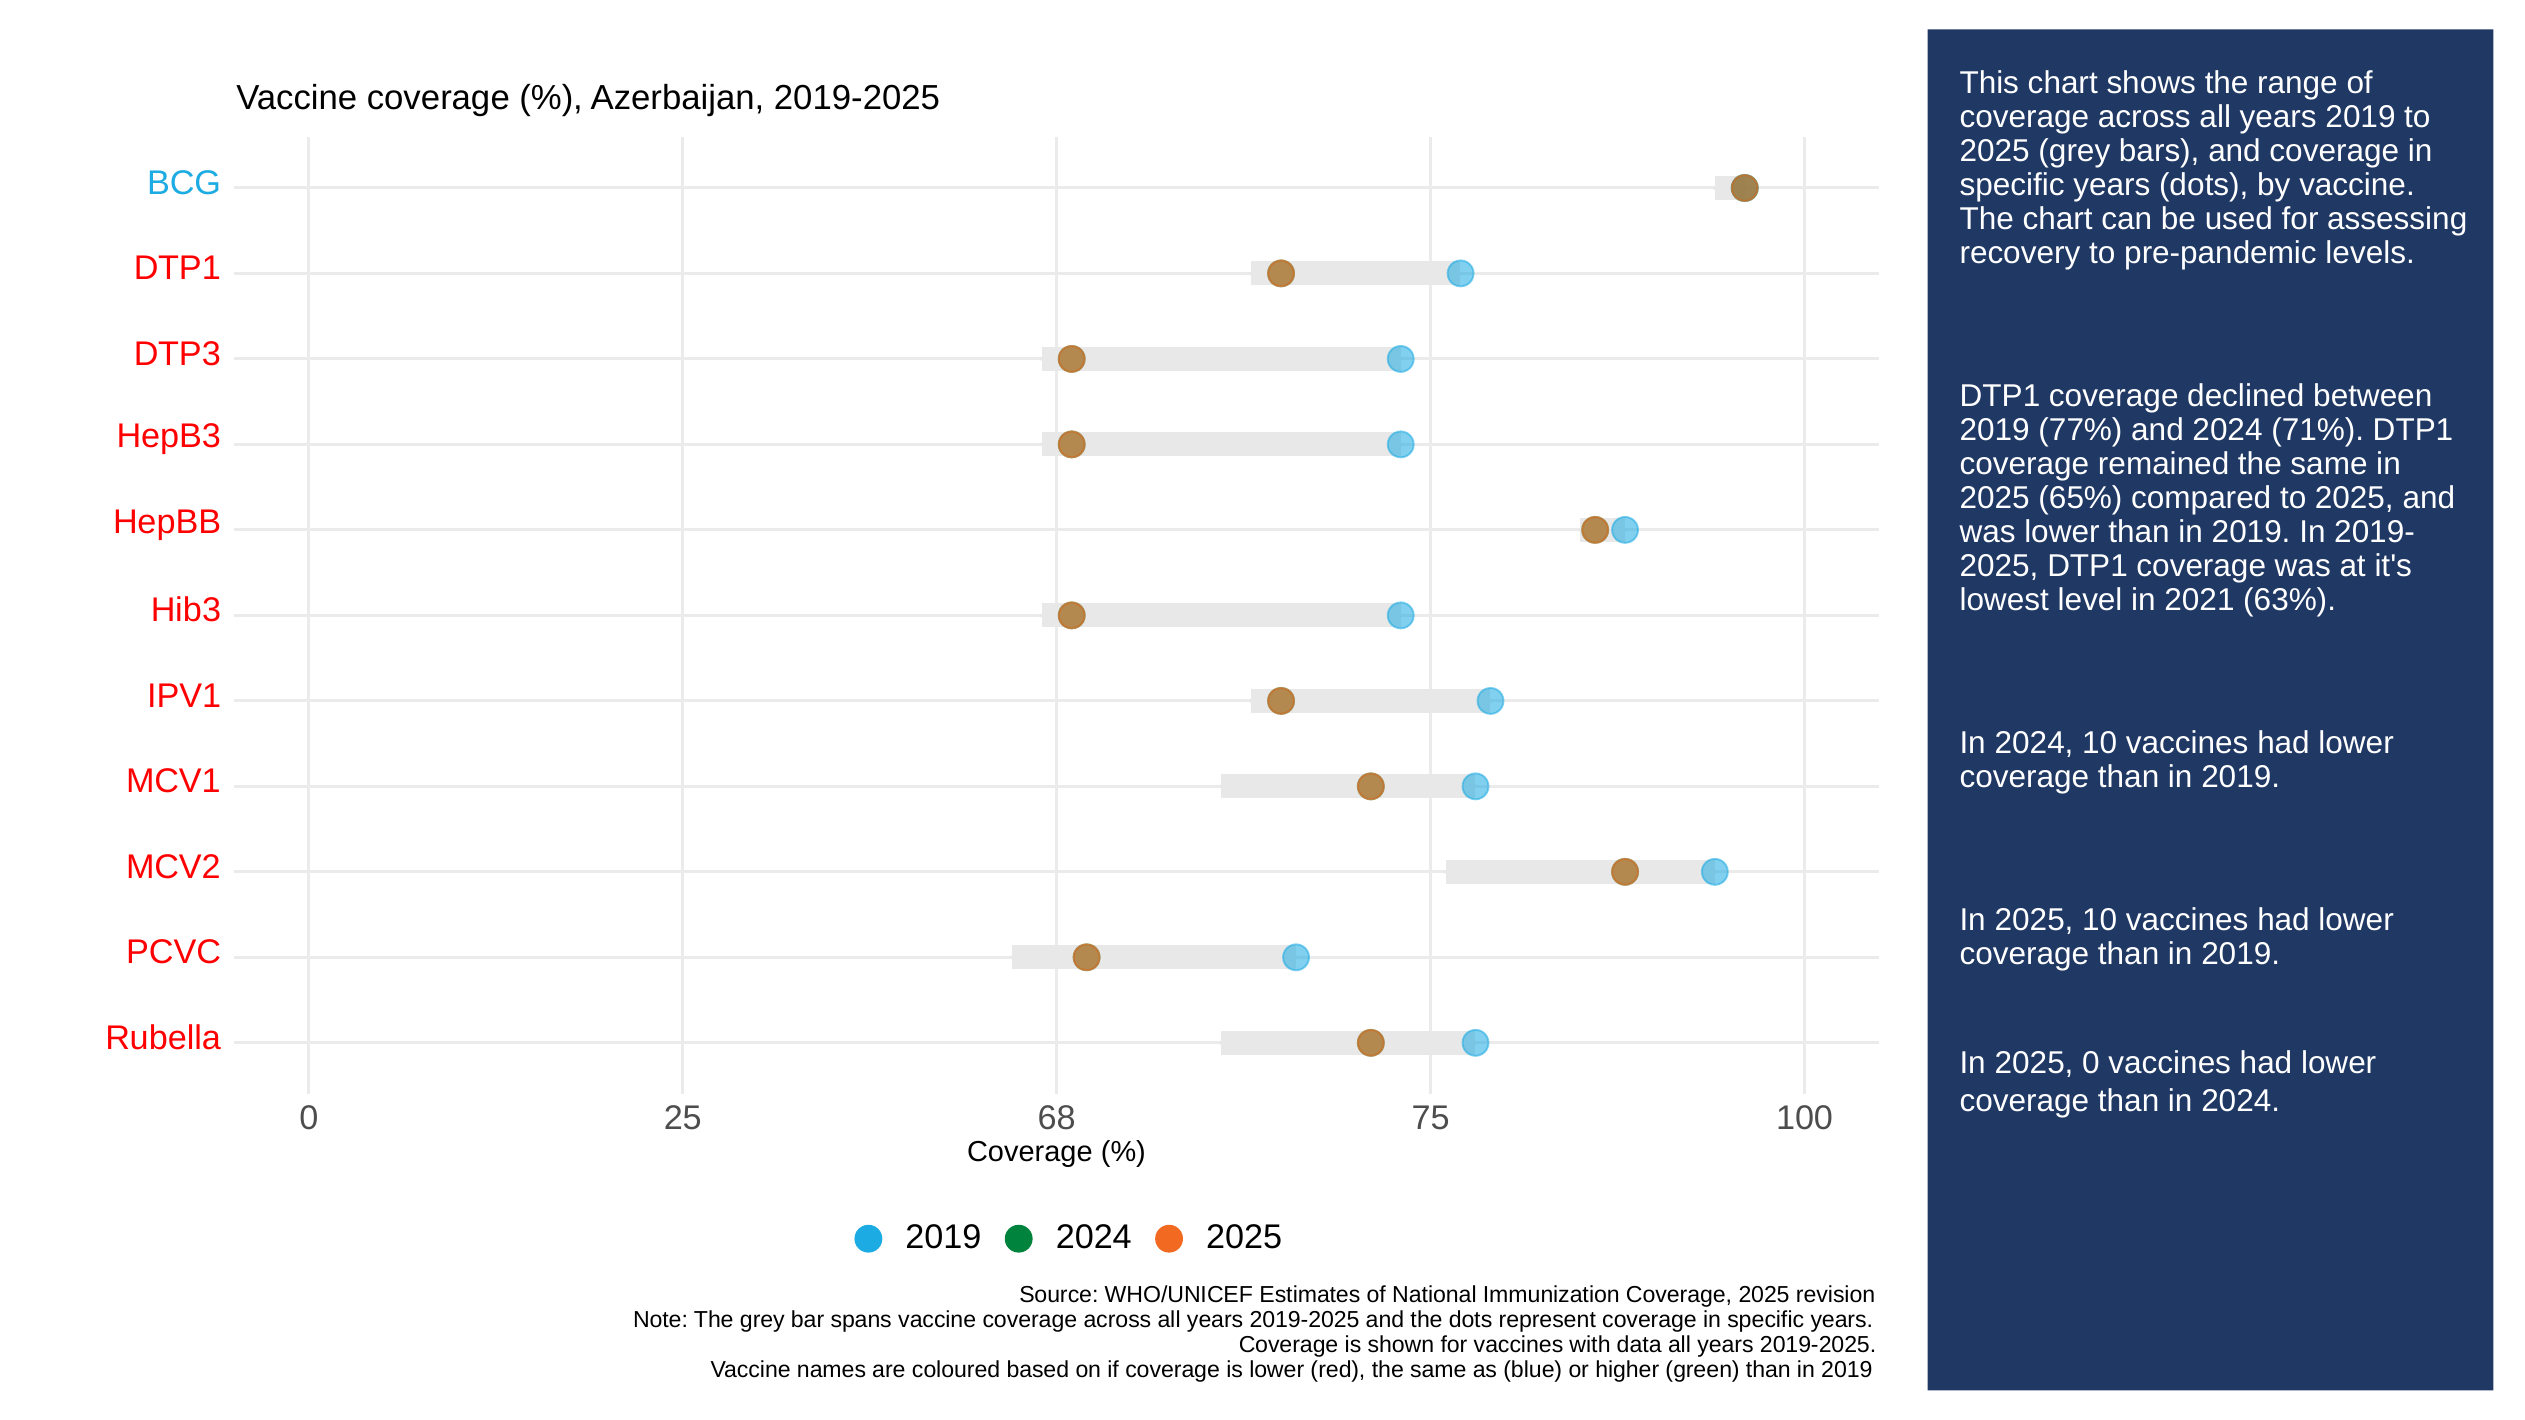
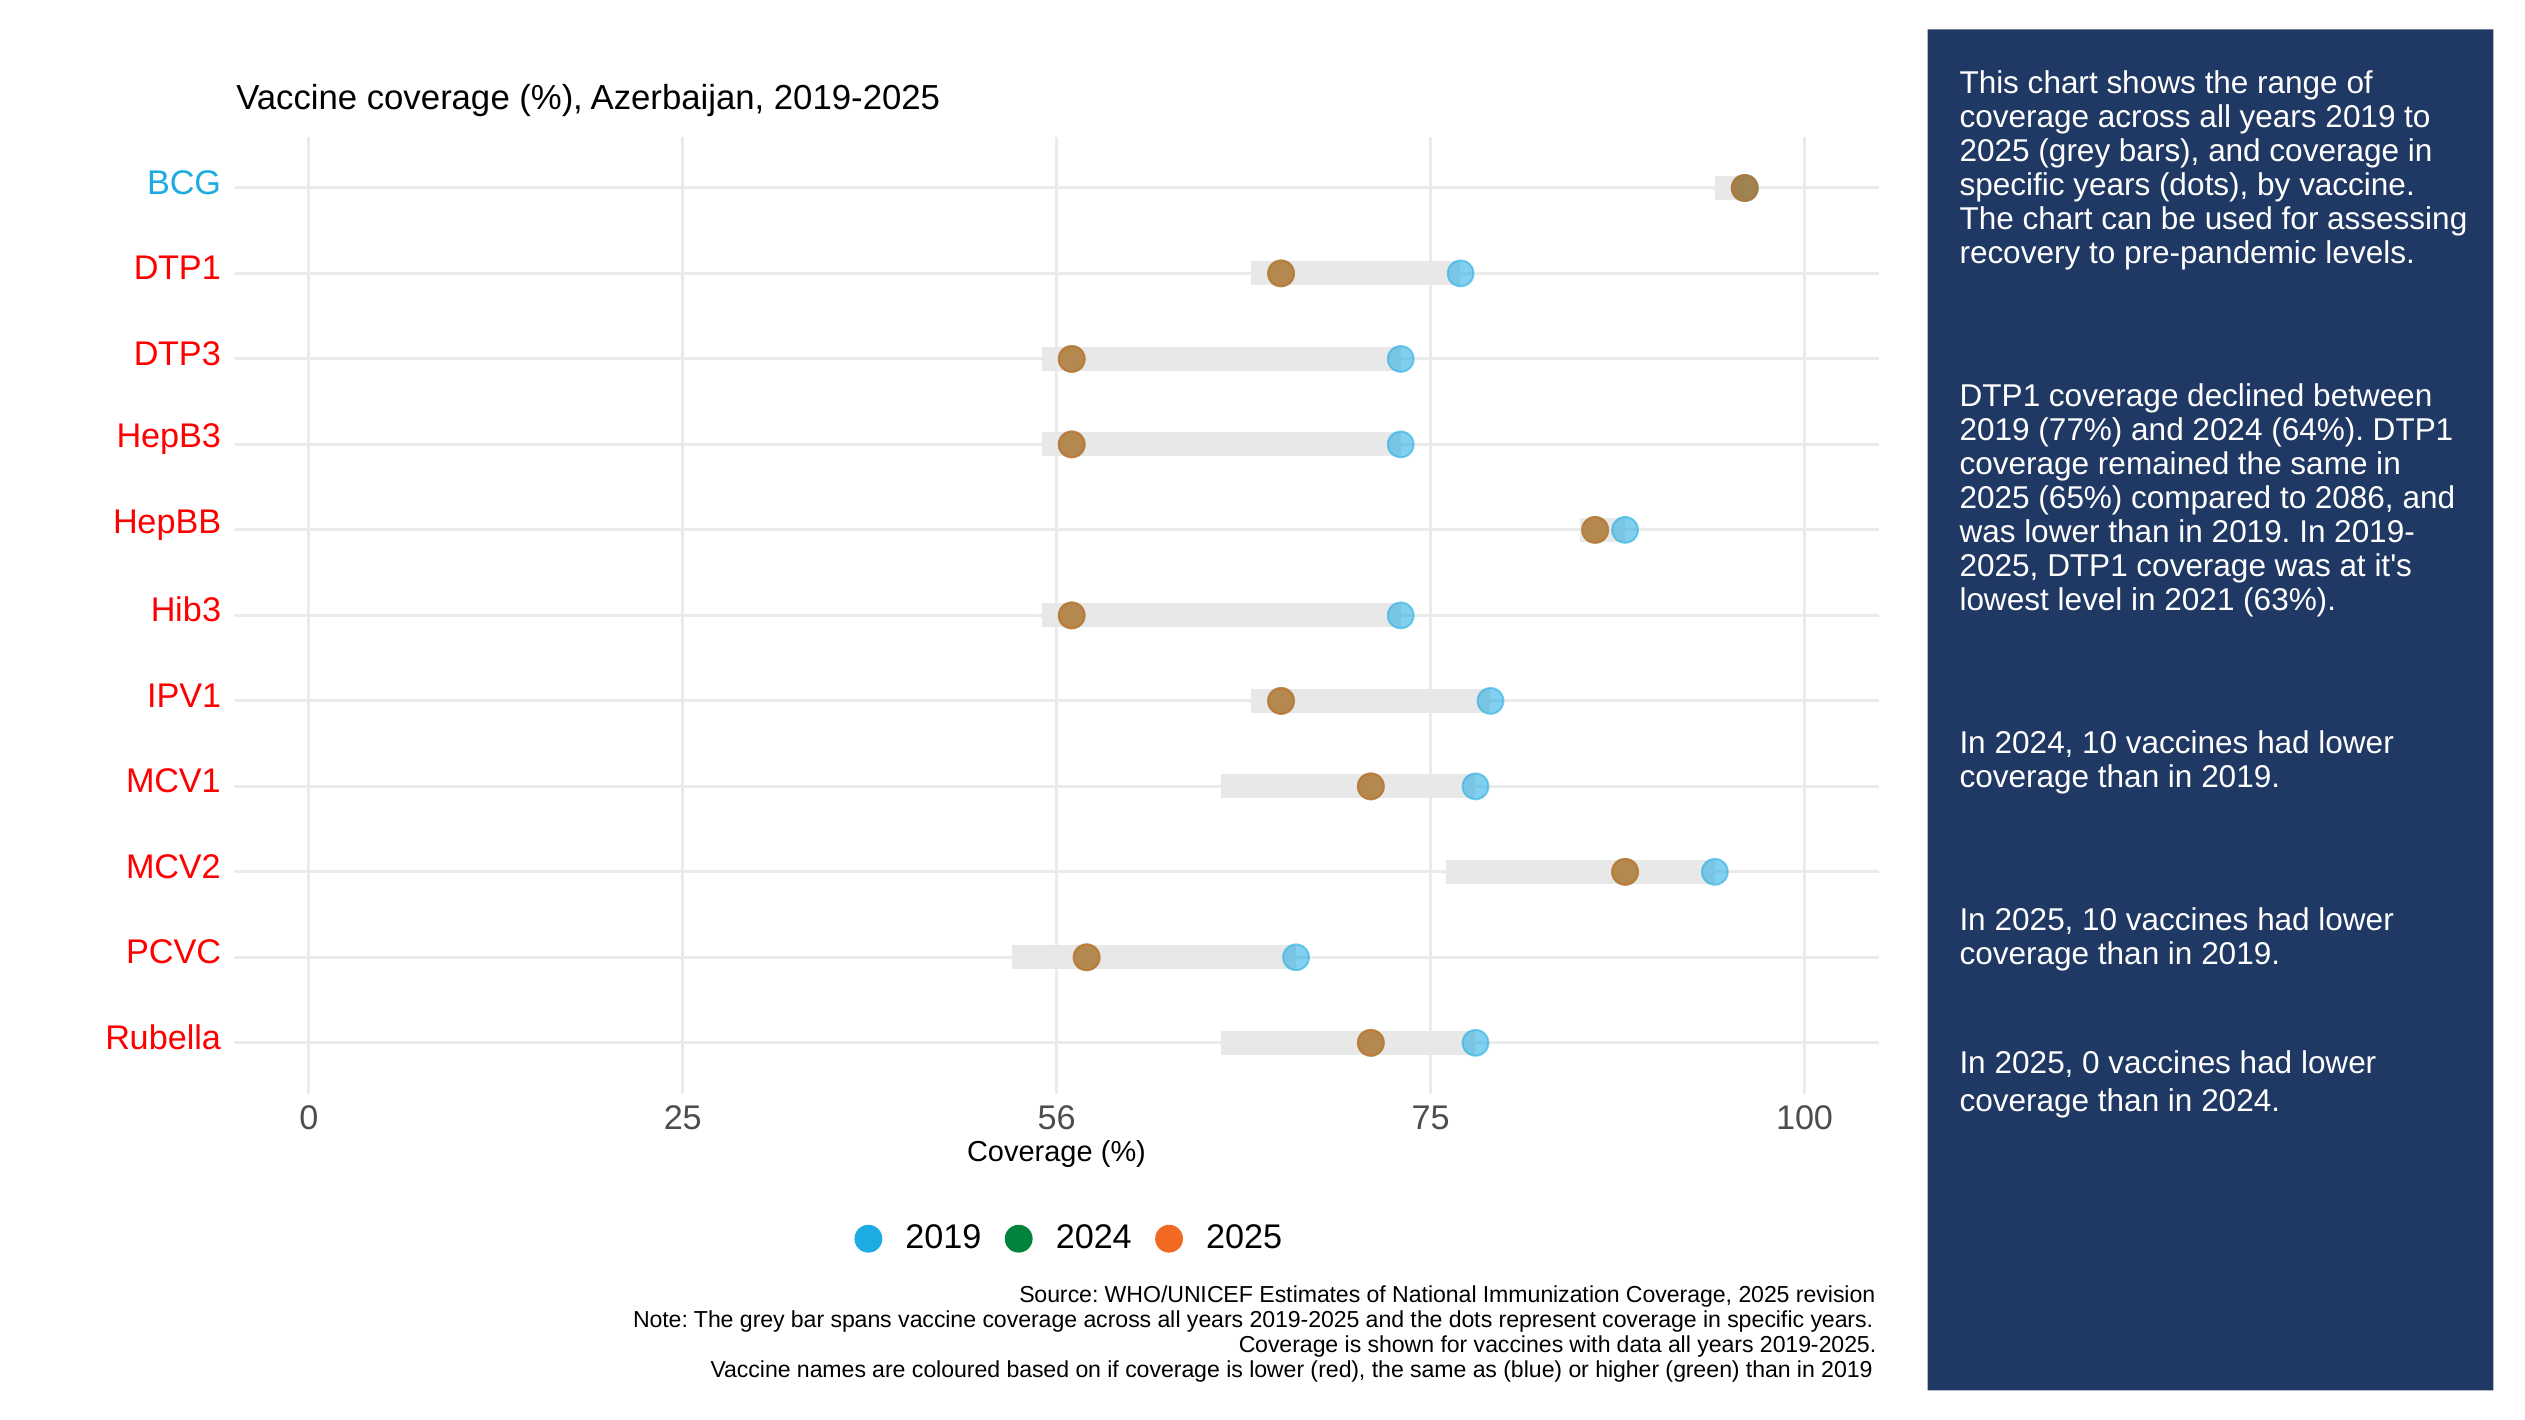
71%: 71% -> 64% (2318, 430)
compared to 2025: 2025 -> 2086 (2354, 498)
68: 68 -> 56 (1057, 1118)
